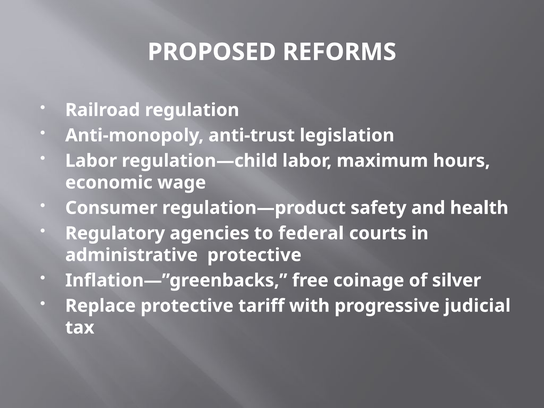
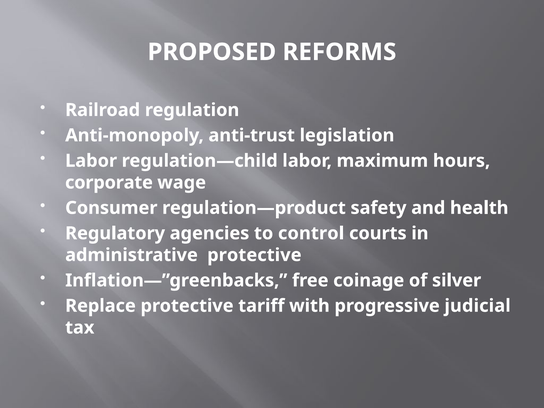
economic: economic -> corporate (109, 183)
federal: federal -> control (311, 233)
